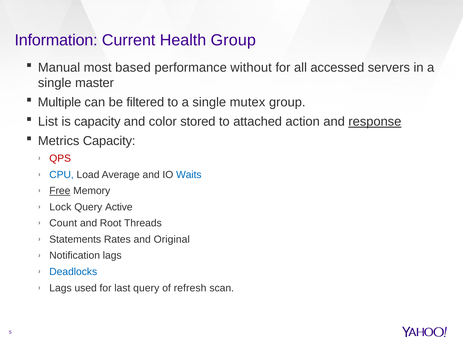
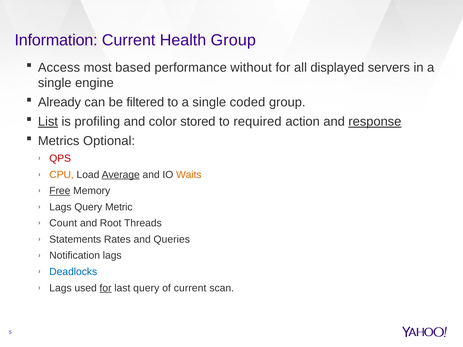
Manual: Manual -> Access (59, 68)
accessed: accessed -> displayed (337, 68)
master: master -> engine (94, 83)
Multiple: Multiple -> Already (59, 102)
mutex: mutex -> coded (247, 102)
List underline: none -> present (48, 122)
is capacity: capacity -> profiling (97, 122)
attached: attached -> required (258, 122)
Metrics Capacity: Capacity -> Optional (109, 141)
CPU colour: blue -> orange (62, 175)
Average underline: none -> present (121, 175)
Waits colour: blue -> orange (189, 175)
Lock: Lock -> Lags (60, 207)
Active: Active -> Metric (119, 207)
Original: Original -> Queries (172, 240)
for underline: none -> present (106, 288)
of refresh: refresh -> current (190, 288)
